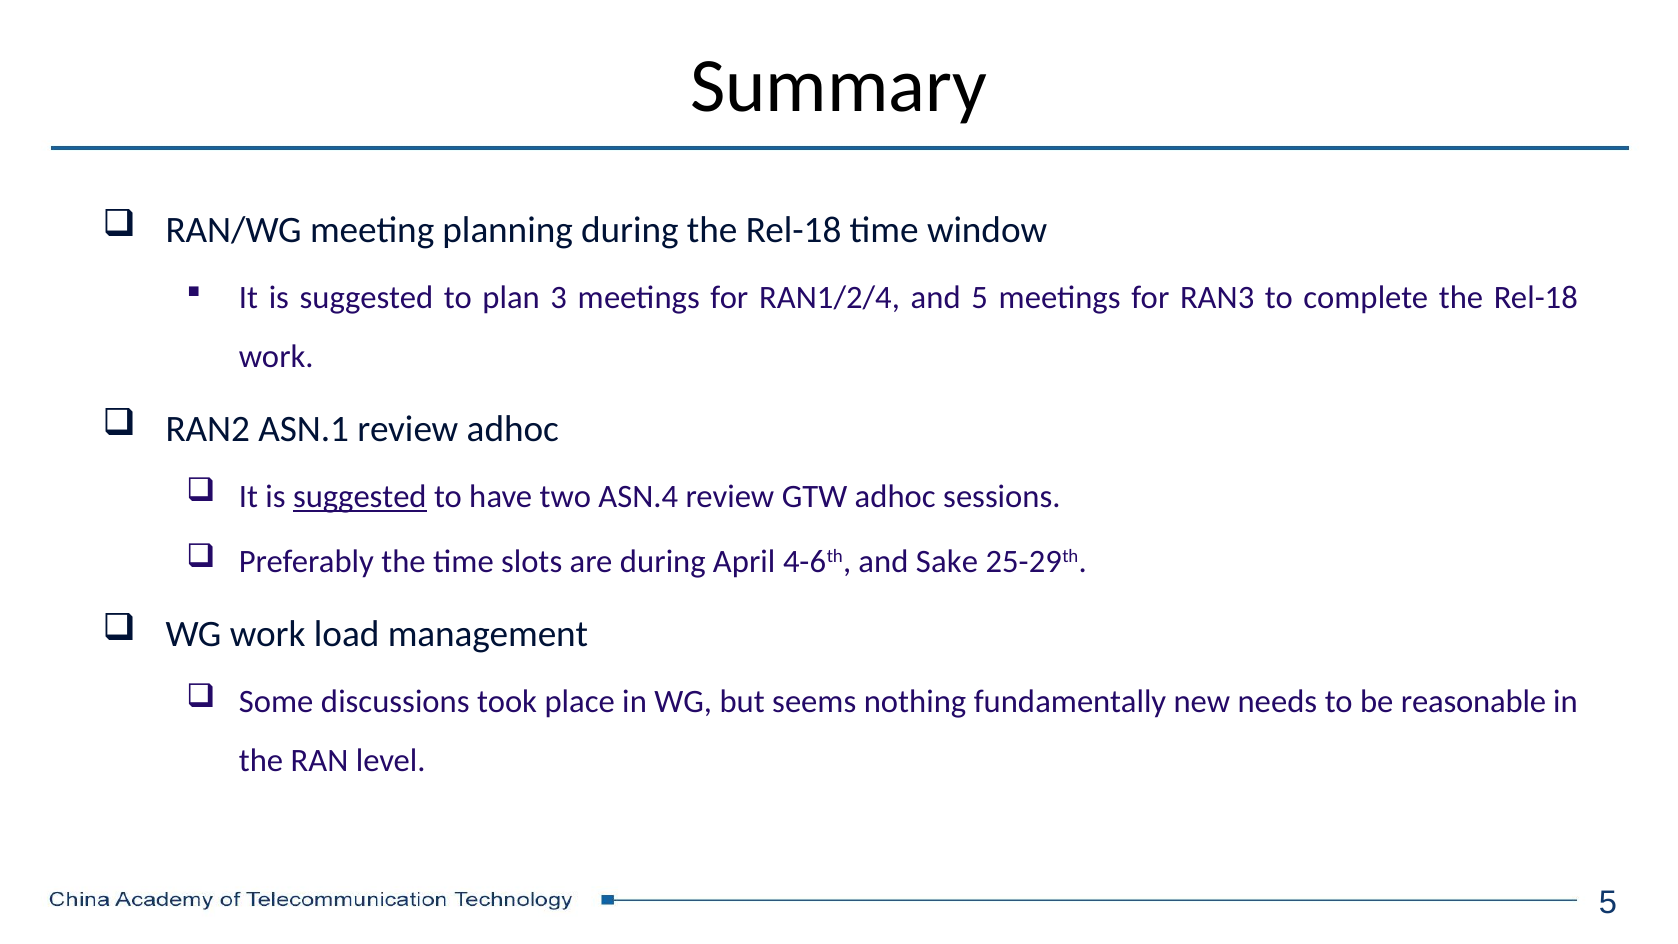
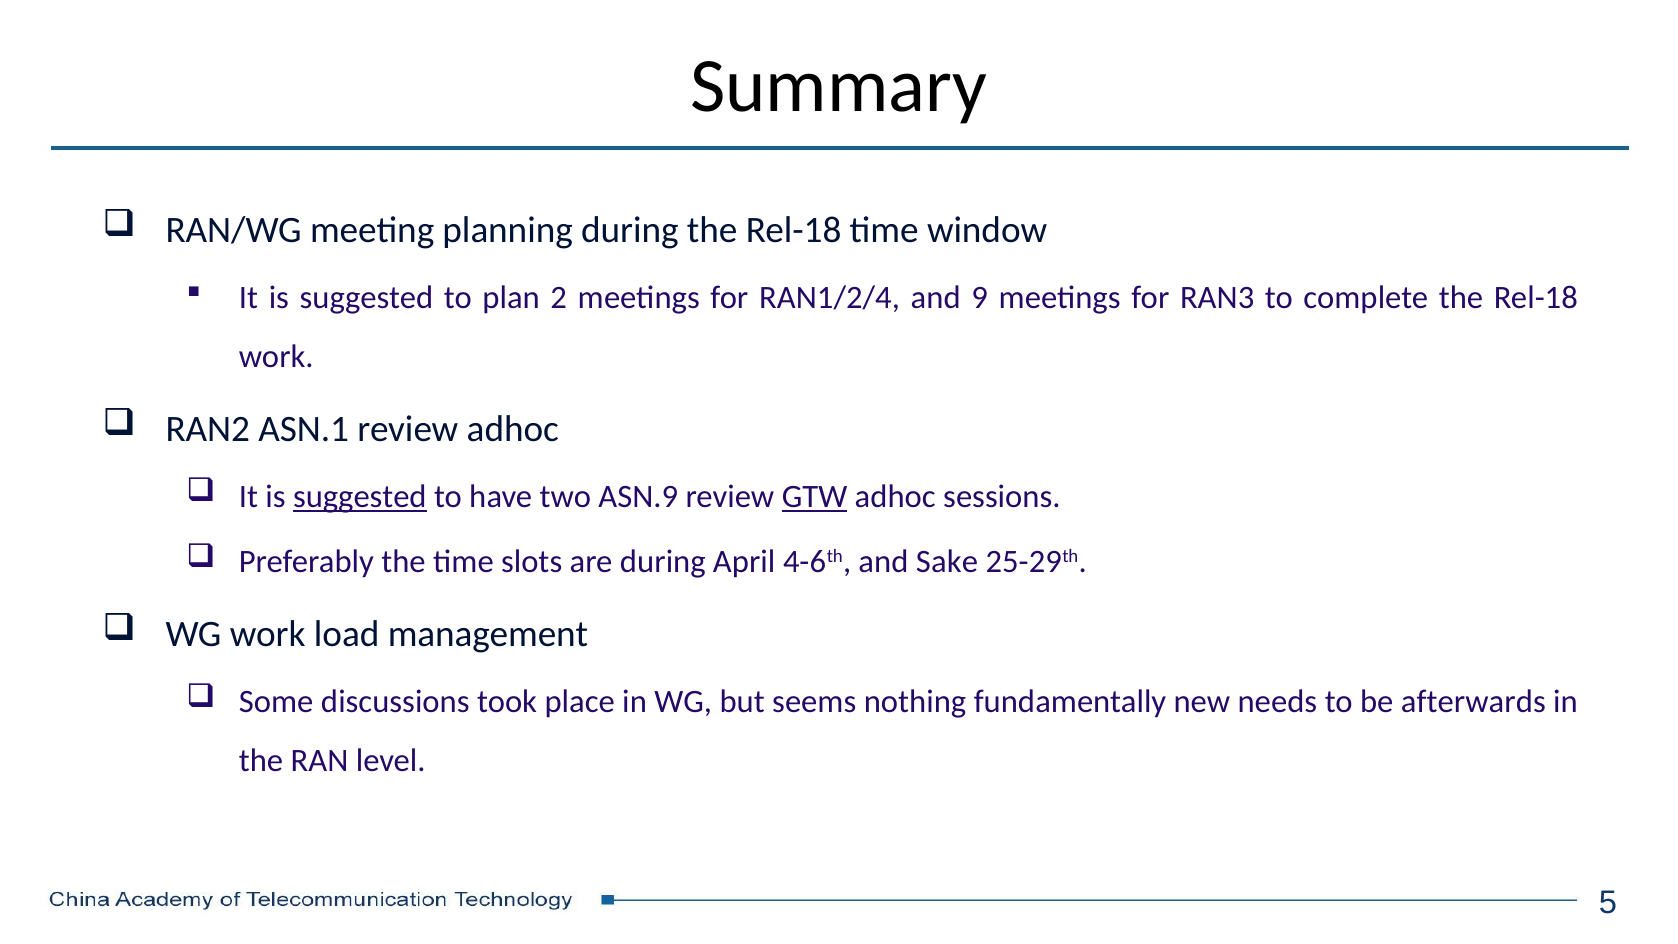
3: 3 -> 2 (559, 298)
and 5: 5 -> 9 (980, 298)
ASN.4: ASN.4 -> ASN.9 (638, 497)
GTW underline: none -> present (815, 497)
reasonable: reasonable -> afterwards (1473, 702)
